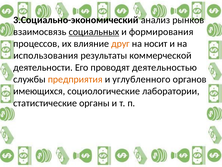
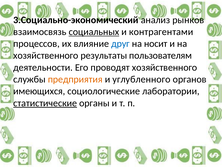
формирования: формирования -> контрагентами (161, 32)
друг colour: orange -> blue (120, 44)
использования: использования -> хозяйственного (46, 55)
коммерческой: коммерческой -> пользователям (161, 55)
проводят деятельностью: деятельностью -> хозяйственного (165, 67)
статистические underline: none -> present (45, 103)
